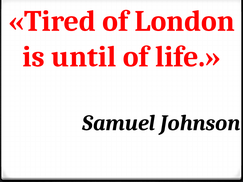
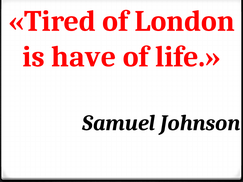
until: until -> have (84, 57)
